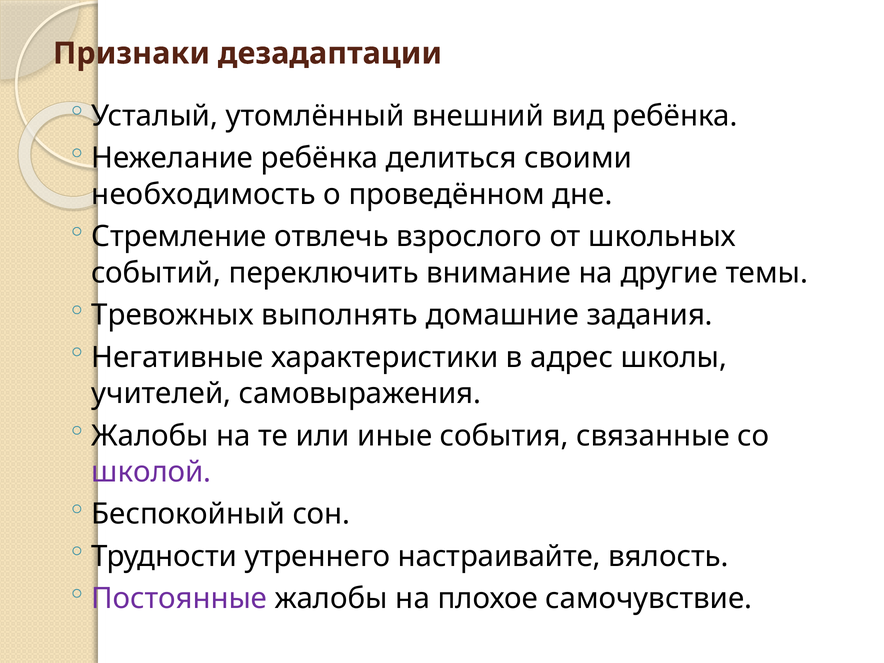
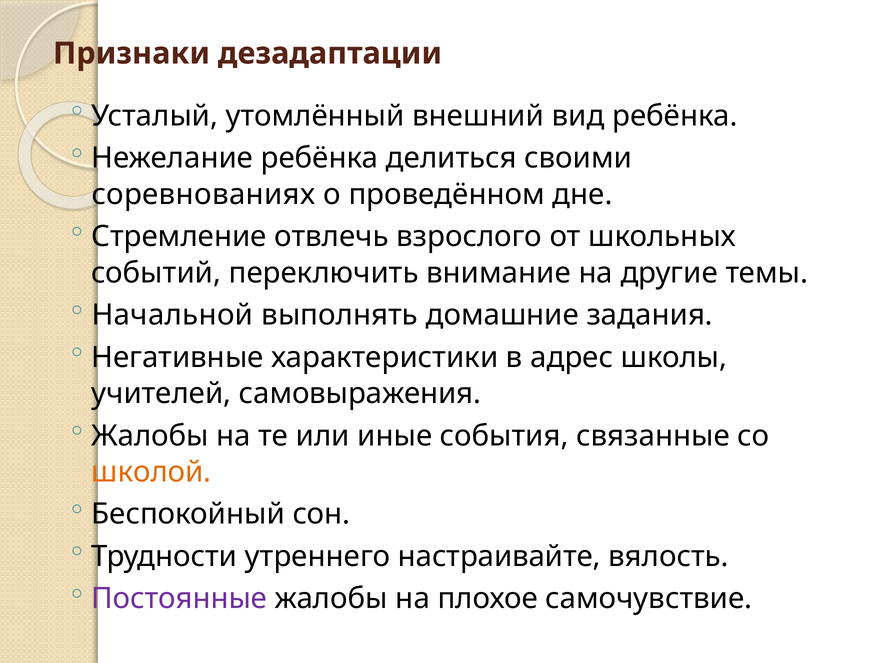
необходимость: необходимость -> соревнованиях (203, 194)
Тревожных: Тревожных -> Начальной (172, 315)
школой colour: purple -> orange (151, 472)
